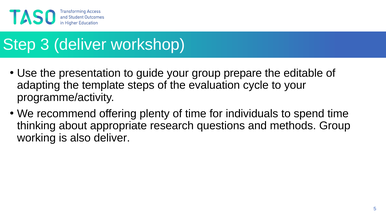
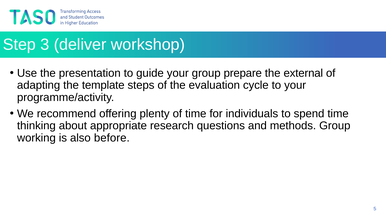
editable: editable -> external (303, 73)
also deliver: deliver -> before (112, 138)
